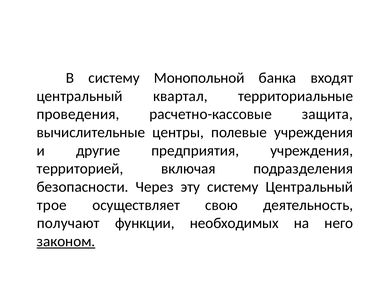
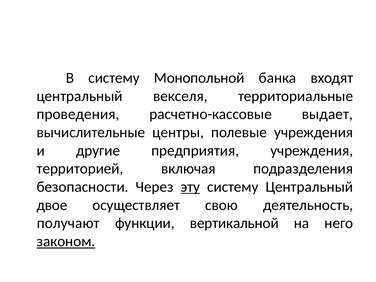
квартал: квартал -> векселя (180, 96)
защита: защита -> выдает (327, 114)
эту underline: none -> present (190, 187)
трое: трое -> двое (52, 205)
необходимых: необходимых -> вертикальной (234, 223)
